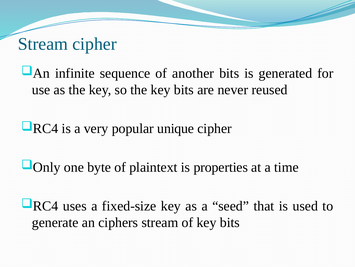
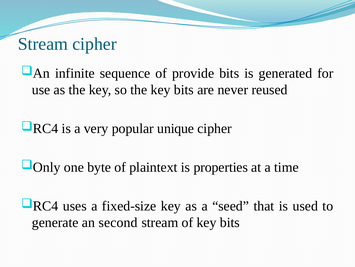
another: another -> provide (193, 73)
ciphers: ciphers -> second (118, 222)
